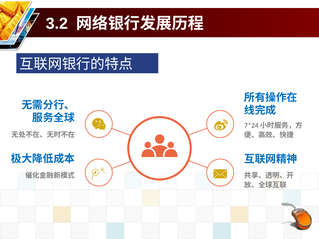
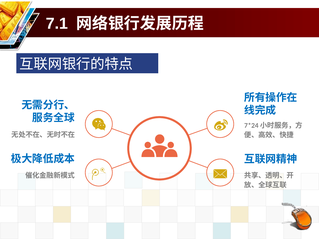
3.2: 3.2 -> 7.1 (57, 24)
